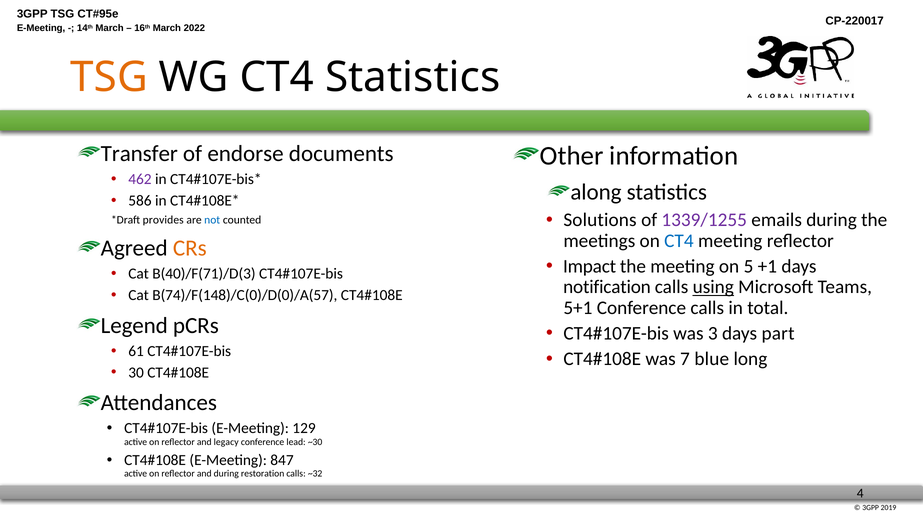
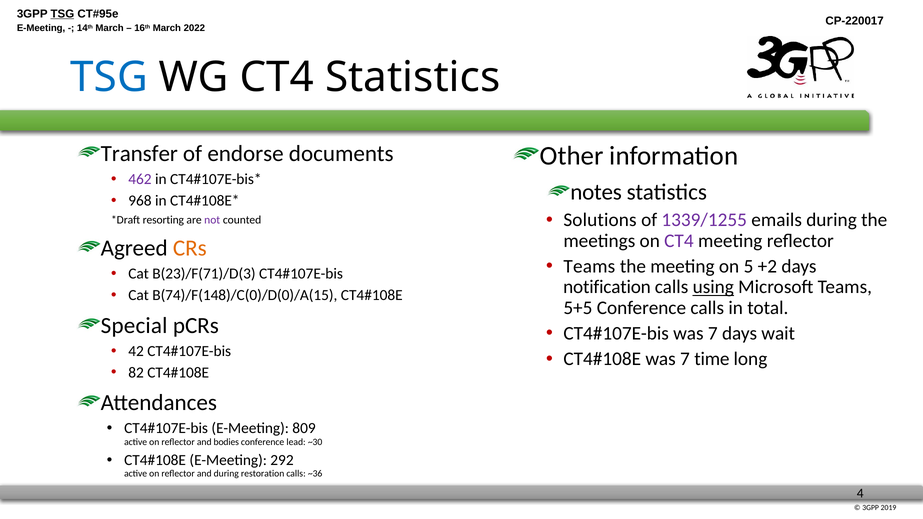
TSG underline: none -> present (62, 14)
TSG colour: orange -> blue (109, 78)
along: along -> notes (596, 192)
586: 586 -> 968 (140, 201)
provides: provides -> resorting (163, 220)
not colour: blue -> purple (212, 220)
CT4 colour: blue -> purple (679, 241)
Impact: Impact -> Teams (589, 266)
+1: +1 -> +2 (767, 266)
B(40)/F(71)/D(3: B(40)/F(71)/D(3 -> B(23)/F(71)/D(3 (204, 274)
B(74)/F(148)/C(0)/D(0)/A(57: B(74)/F(148)/C(0)/D(0)/A(57 -> B(74)/F(148)/C(0)/D(0)/A(15 (245, 295)
5+1: 5+1 -> 5+5 (578, 308)
Legend: Legend -> Special (134, 326)
3: 3 -> 7 (713, 334)
part: part -> wait (778, 334)
61: 61 -> 42 (136, 351)
blue: blue -> time (712, 359)
30: 30 -> 82 (136, 373)
129: 129 -> 809 (304, 429)
legacy: legacy -> bodies (226, 442)
847: 847 -> 292 (282, 460)
~32: ~32 -> ~36 (315, 474)
